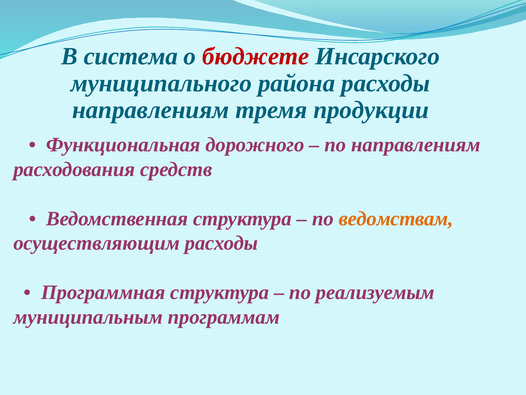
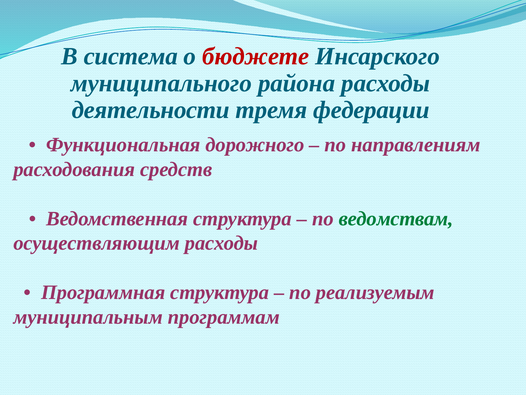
направлениям: направлениям -> деятельности (151, 110)
продукции: продукции -> федерации (371, 110)
ведомствам colour: orange -> green (396, 218)
